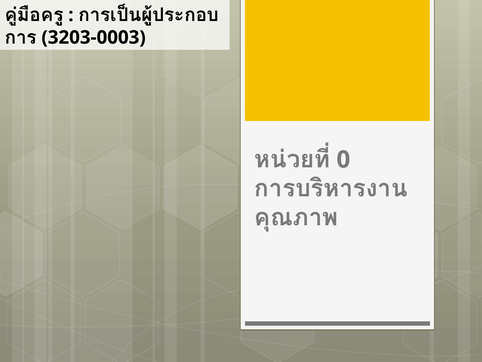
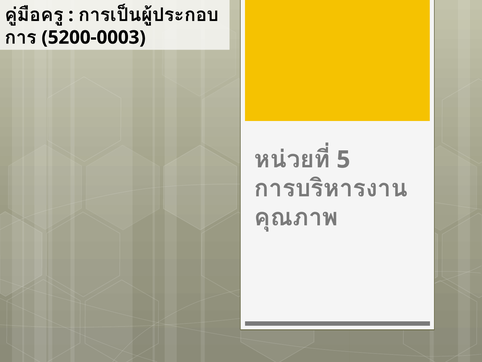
3203-0003: 3203-0003 -> 5200-0003 (94, 37)
0: 0 -> 5 (343, 159)
